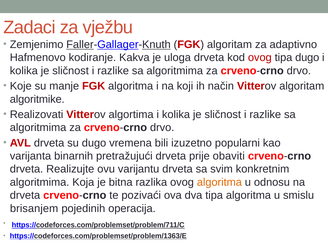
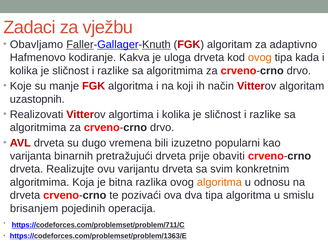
Zemjenimo: Zemjenimo -> Obavljamo (36, 45)
ovog colour: red -> orange (260, 58)
tipa dugo: dugo -> kada (307, 58)
algoritmike: algoritmike -> uzastopnih (37, 99)
